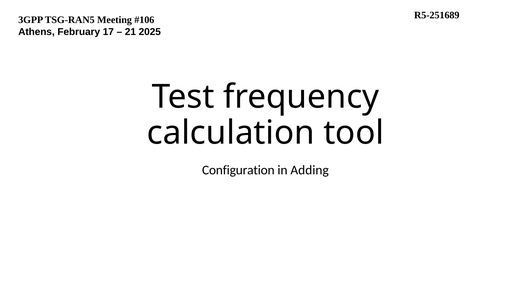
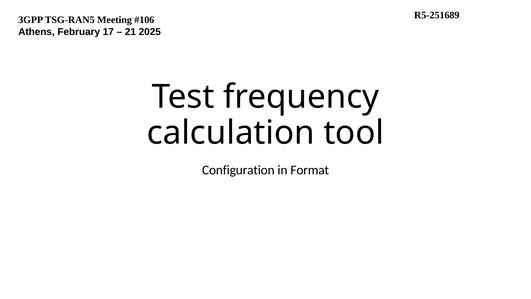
Adding: Adding -> Format (310, 170)
